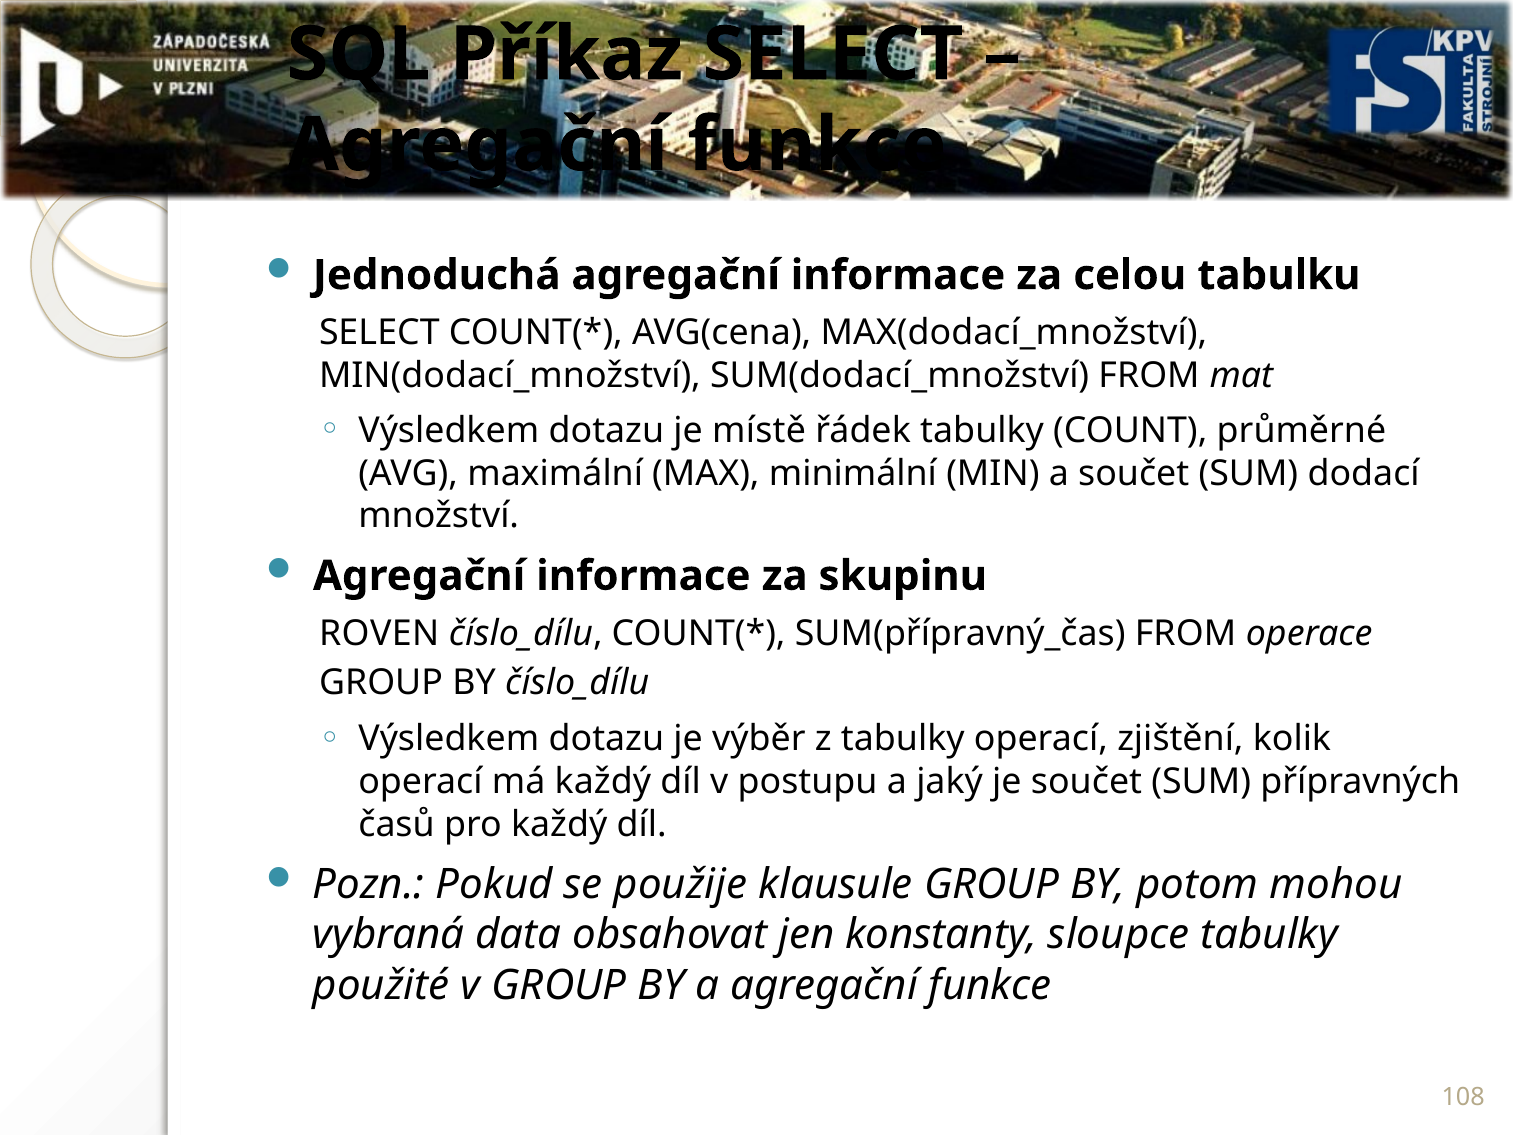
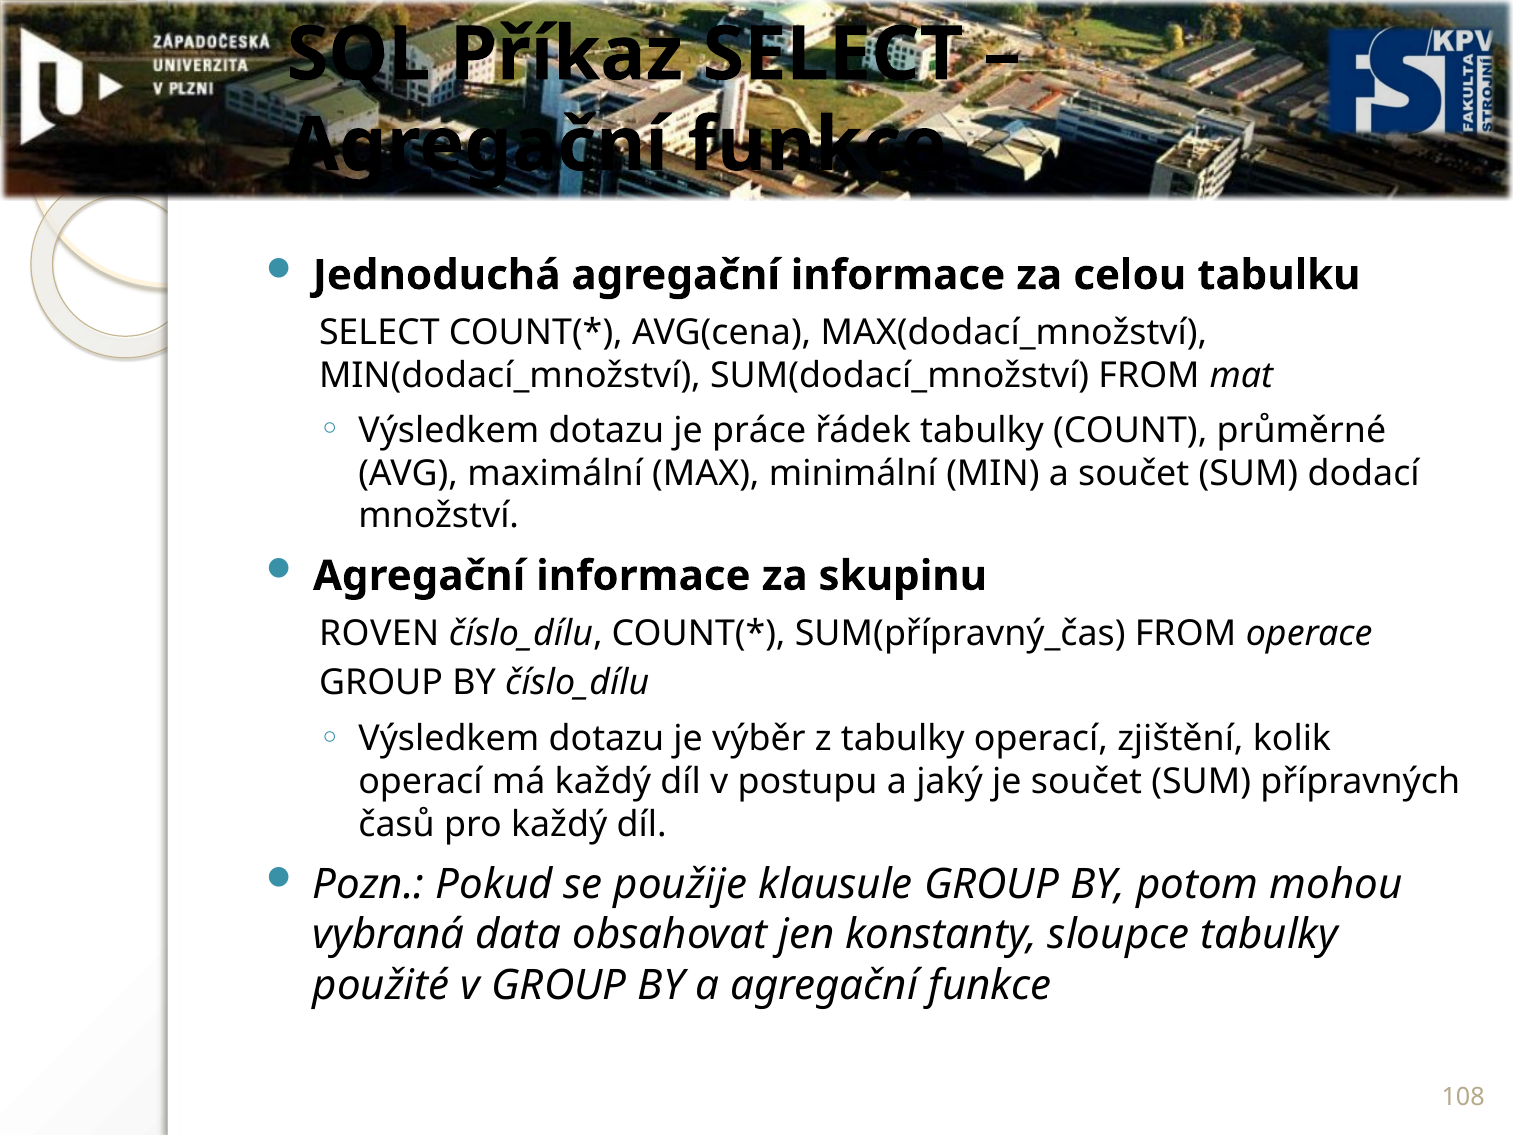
místě: místě -> práce (759, 430)
